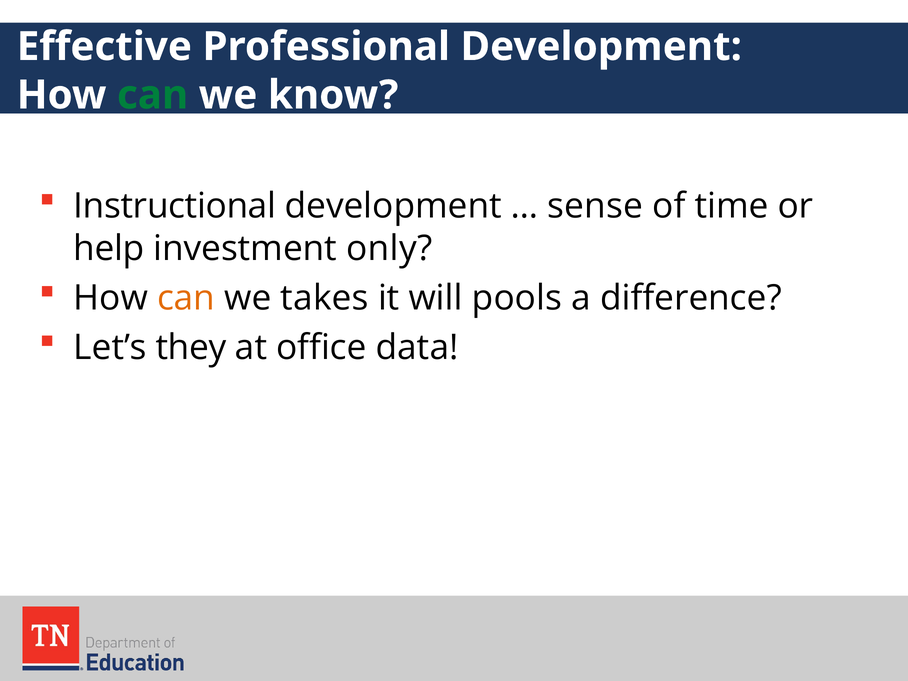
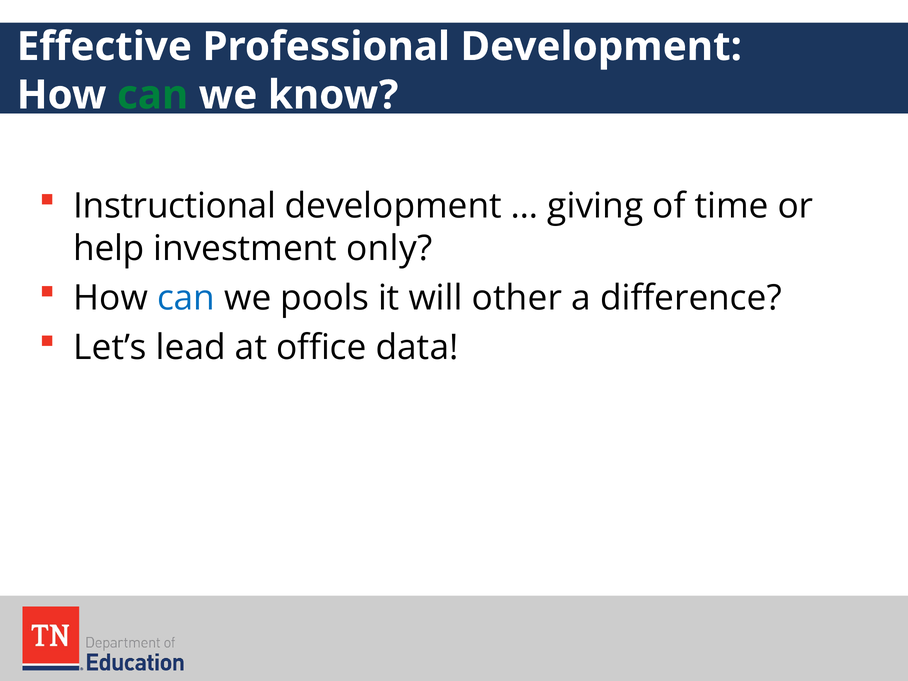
sense: sense -> giving (595, 206)
can colour: orange -> blue (186, 298)
takes: takes -> pools (325, 298)
pools: pools -> other (517, 298)
they: they -> lead (191, 348)
